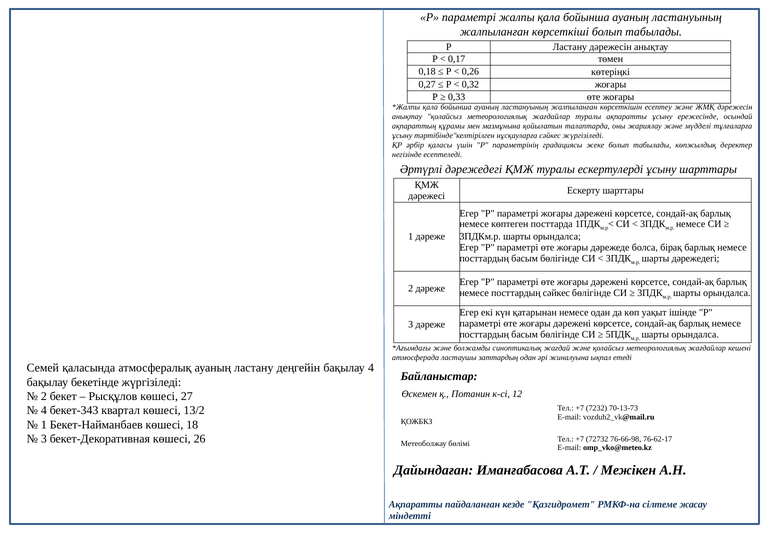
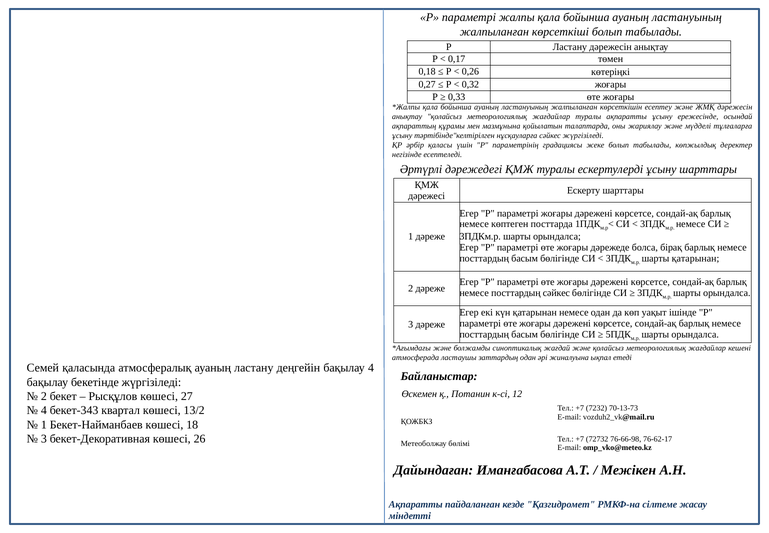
шарты дәрежедегі: дәрежедегі -> қатарынан (695, 258)
